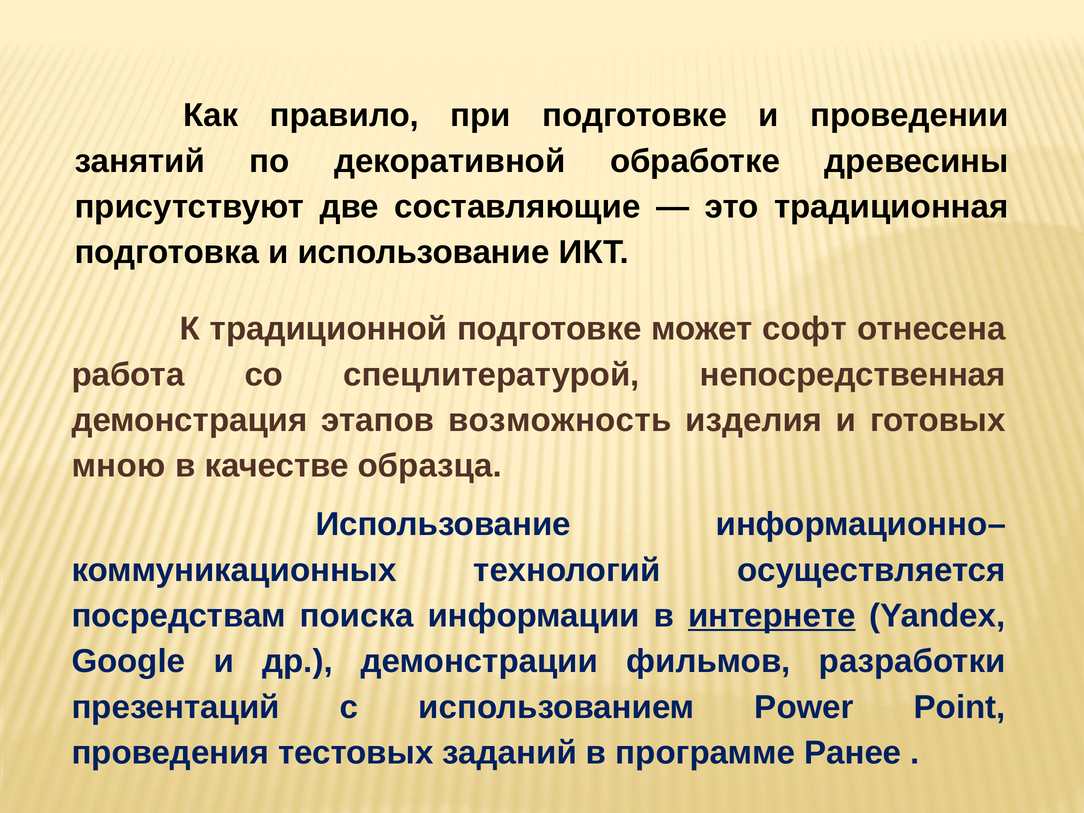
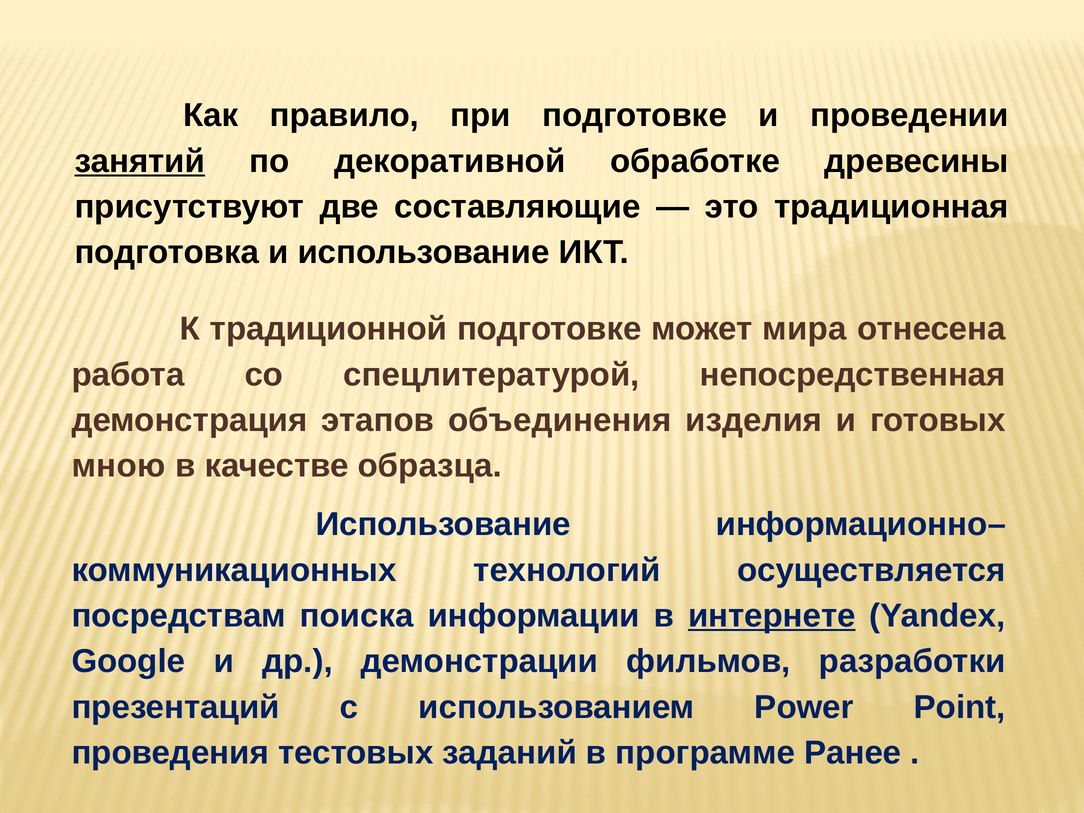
занятий underline: none -> present (140, 161)
софт: софт -> мира (805, 329)
возможность: возможность -> объединения (560, 420)
